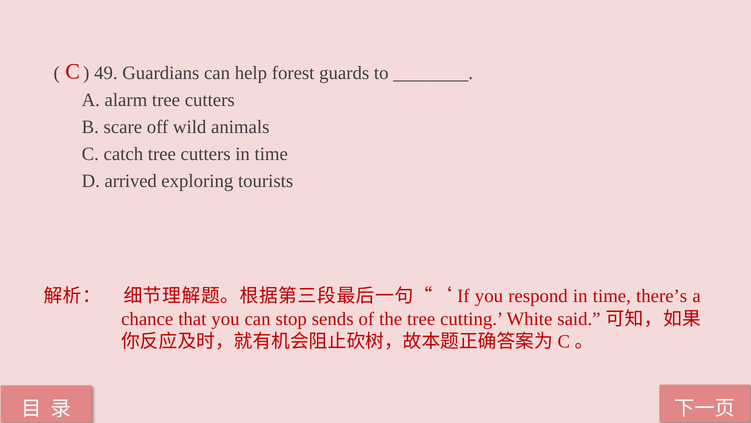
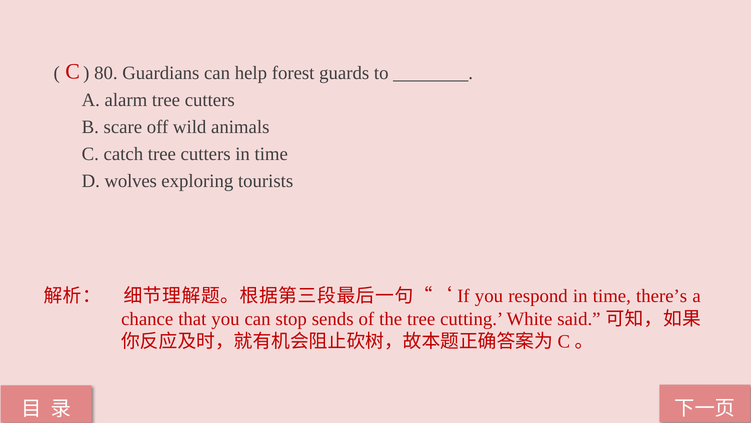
49: 49 -> 80 (106, 73)
arrived: arrived -> wolves (131, 181)
